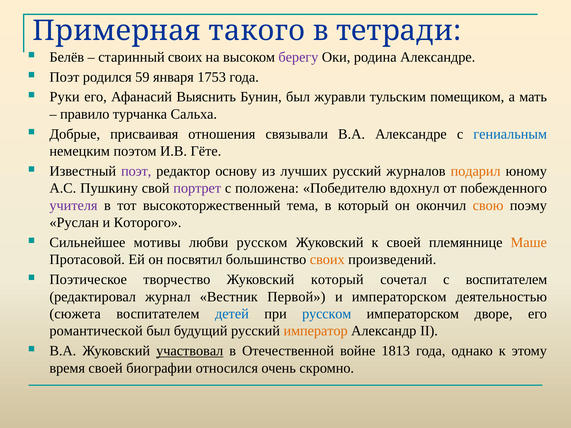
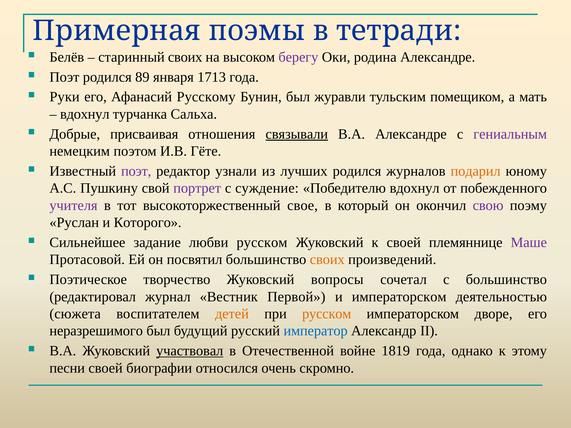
такого: такого -> поэмы (257, 31)
59: 59 -> 89 (142, 77)
1753: 1753 -> 1713 (212, 77)
Выяснить: Выяснить -> Русскому (206, 97)
правило: правило -> вдохнул (85, 114)
связывали underline: none -> present (297, 134)
гениальным colour: blue -> purple (510, 134)
основу: основу -> узнали (236, 171)
лучших русский: русский -> родился (357, 171)
положена: положена -> суждение (267, 188)
тема: тема -> свое (303, 205)
свою colour: orange -> purple (488, 205)
мотивы: мотивы -> задание (157, 243)
Маше colour: orange -> purple (529, 243)
Жуковский который: который -> вопросы (337, 280)
с воспитателем: воспитателем -> большинство (506, 280)
детей colour: blue -> orange (232, 314)
русском colour: blue -> orange (327, 314)
романтической: романтической -> неразрешимого (96, 331)
император colour: orange -> blue (316, 331)
1813: 1813 -> 1819 (396, 351)
время: время -> песни (67, 368)
